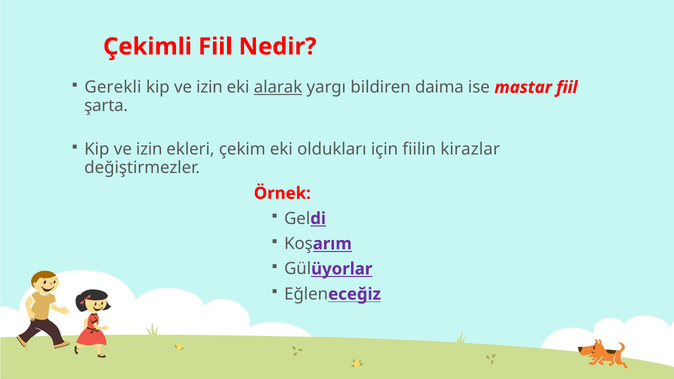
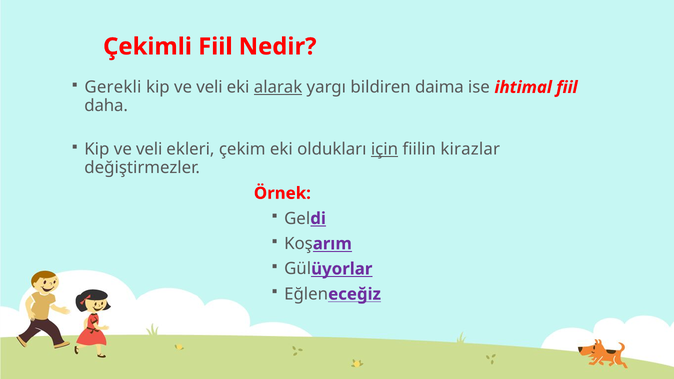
izin: izin -> veli (209, 87)
mastar: mastar -> ihtimal (523, 87)
şarta: şarta -> daha (106, 106)
izin: izin -> veli (149, 149)
için underline: none -> present (384, 149)
